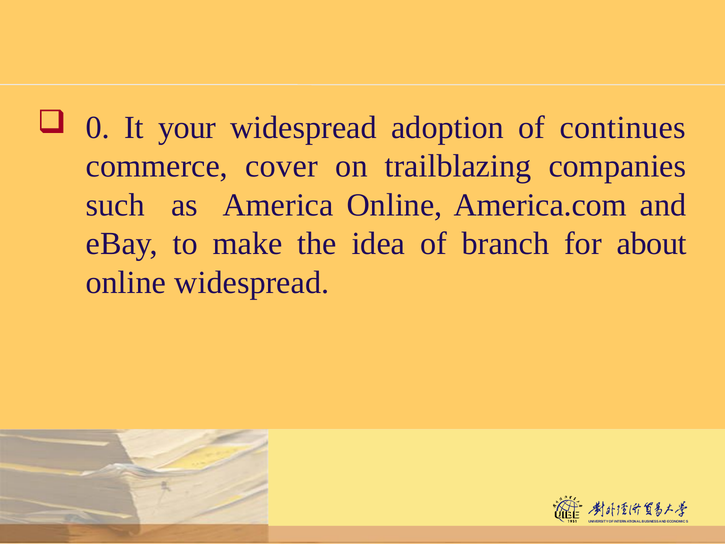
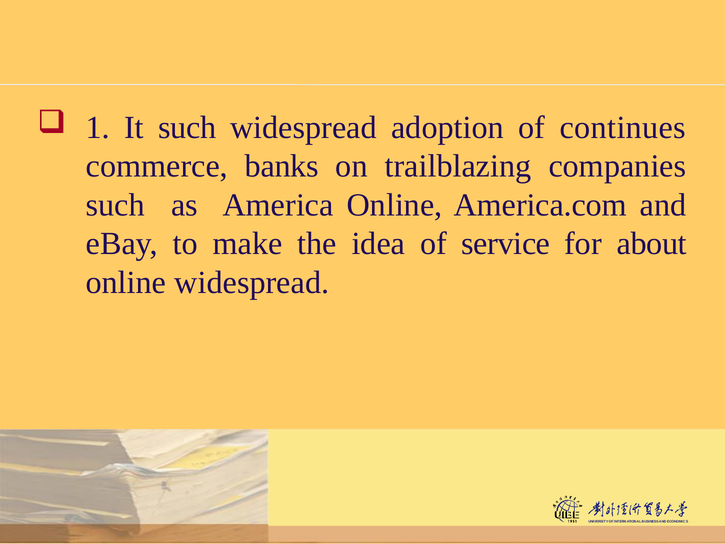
0: 0 -> 1 (98, 128)
It your: your -> such (187, 128)
cover: cover -> banks (282, 166)
branch: branch -> service (506, 244)
